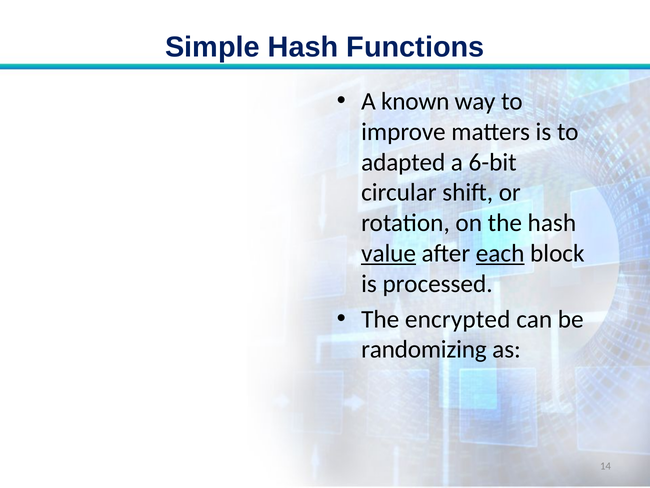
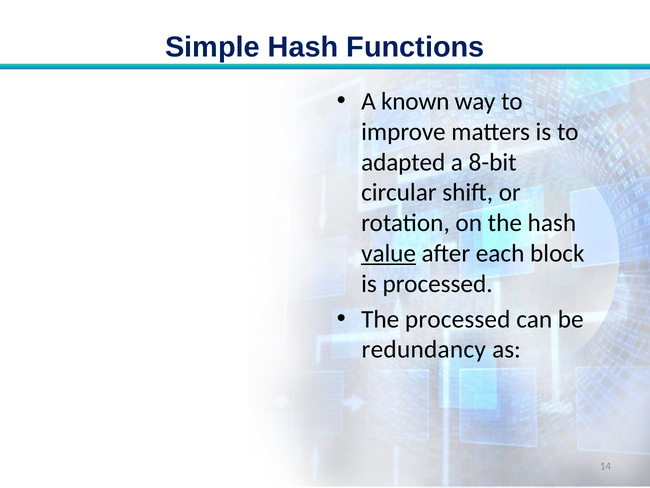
6-bit: 6-bit -> 8-bit (493, 162)
each underline: present -> none (500, 253)
The encrypted: encrypted -> processed (458, 319)
randomizing: randomizing -> redundancy (424, 349)
